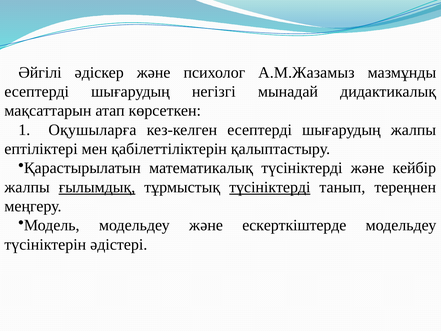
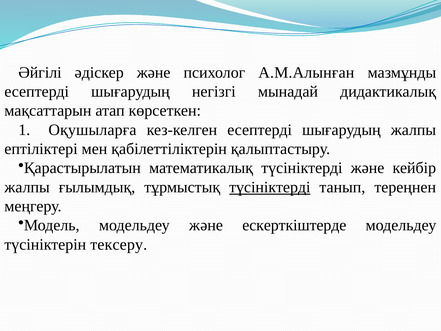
А.М.Жазамыз: А.М.Жазамыз -> А.М.Алынған (306, 72)
ғылымдық underline: present -> none (97, 187)
әдістері: әдістері -> тексеру (119, 244)
